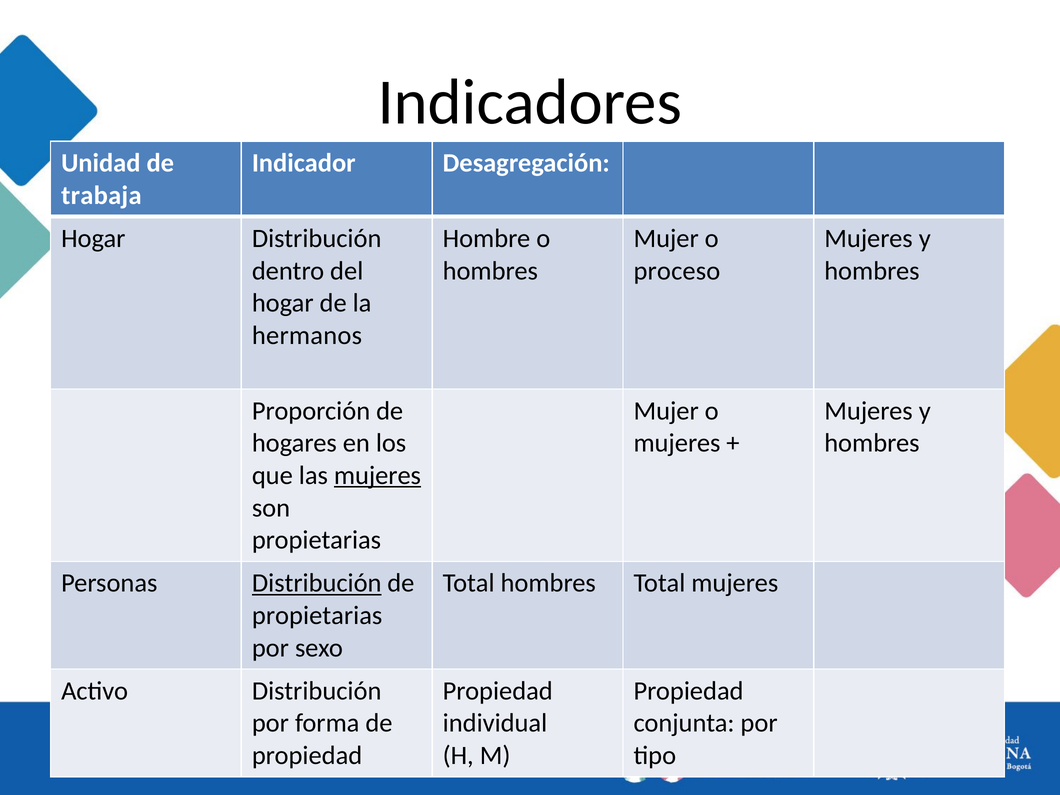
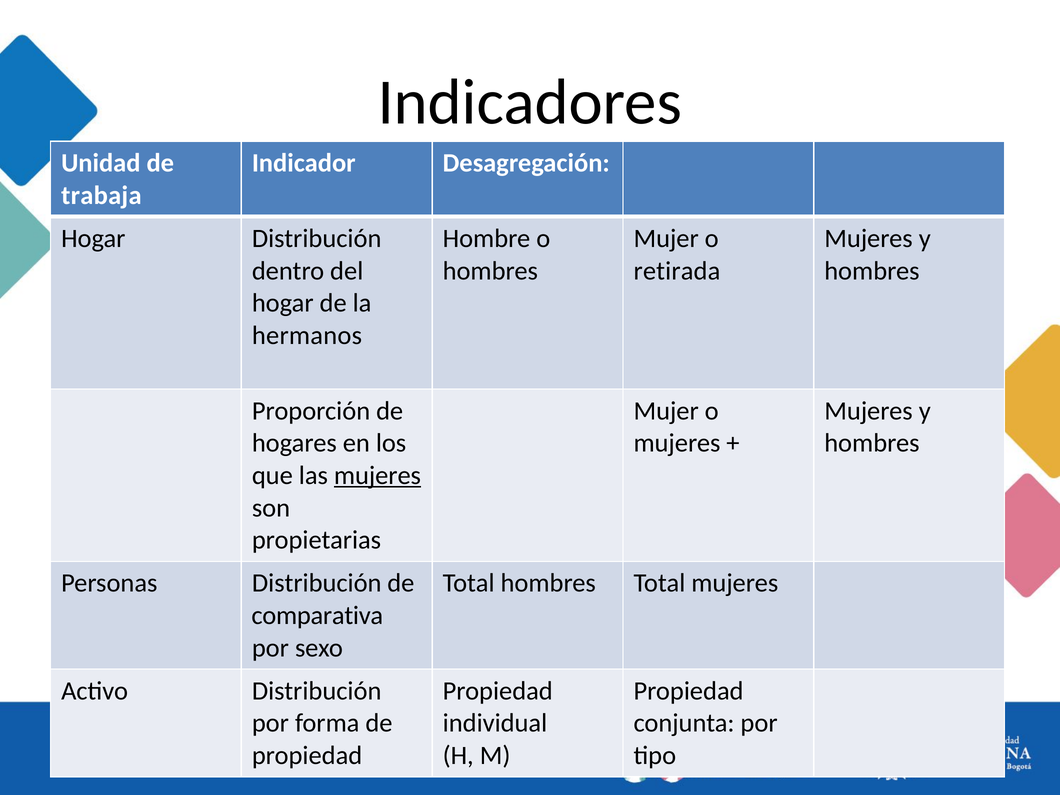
proceso: proceso -> retirada (677, 271)
Distribución underline: present -> none (317, 583)
propietarias: propietarias -> comparativa (317, 616)
